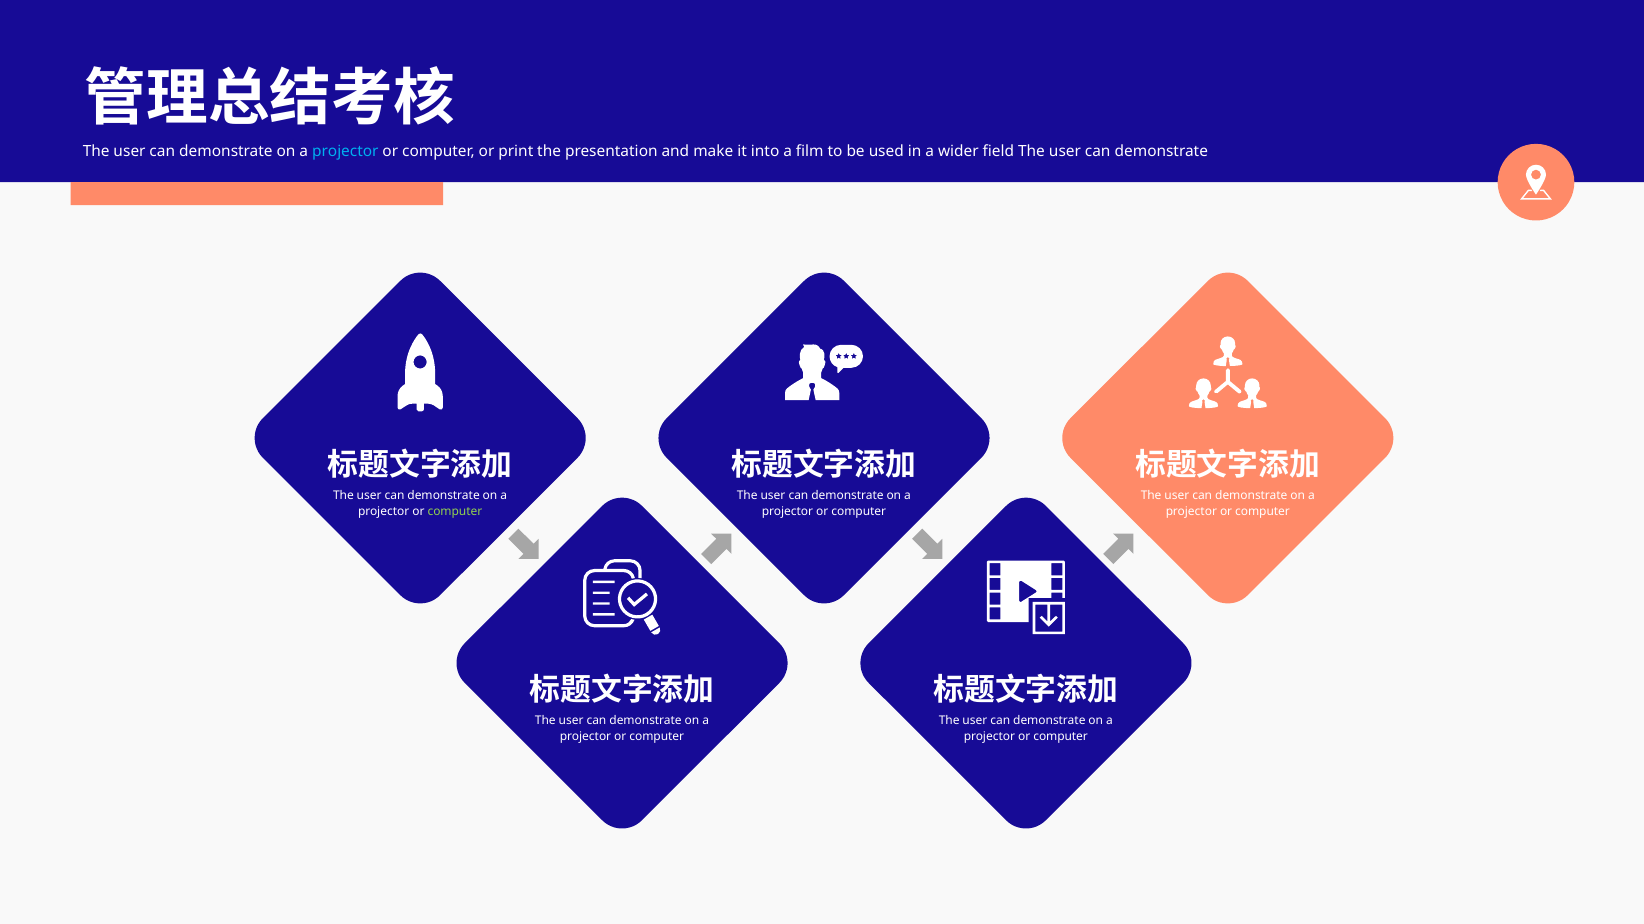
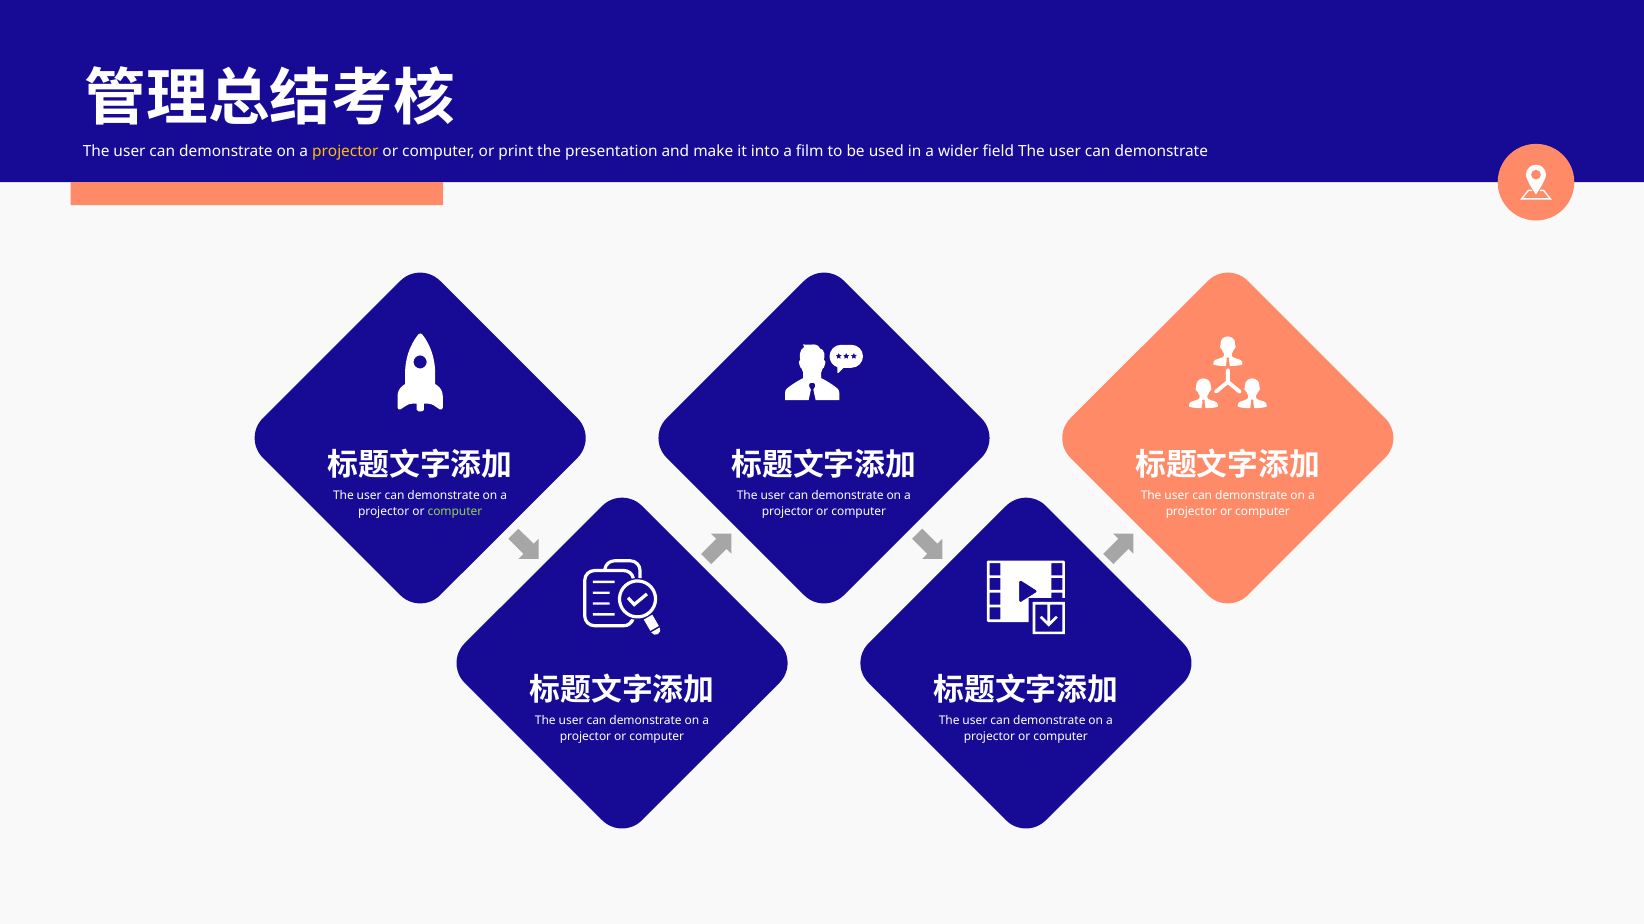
projector colour: light blue -> yellow (345, 152)
